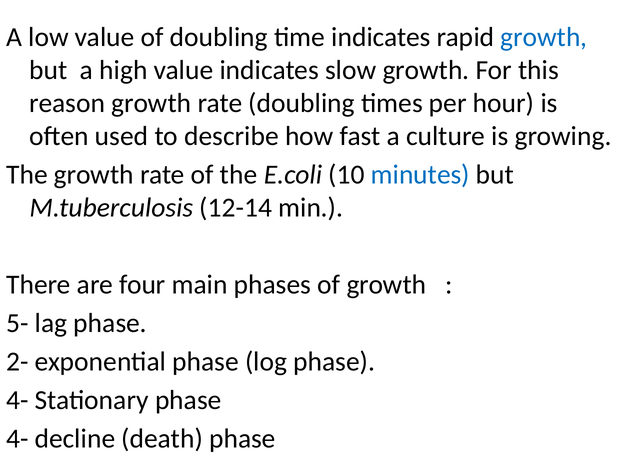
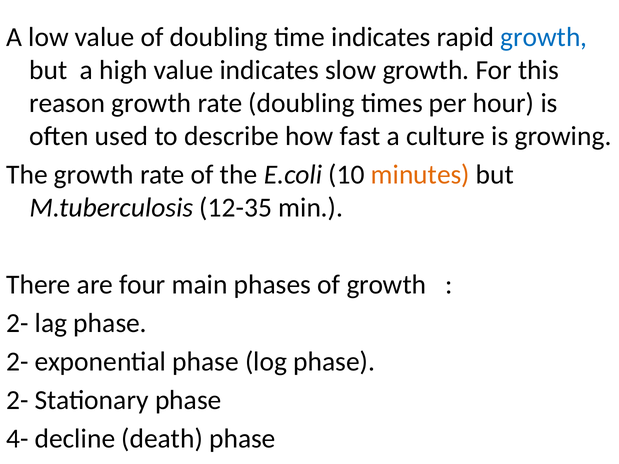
minutes colour: blue -> orange (420, 175)
12-14: 12-14 -> 12-35 (236, 208)
5-: 5- -> 2- (17, 323)
4-: 4- -> 2- (17, 400)
